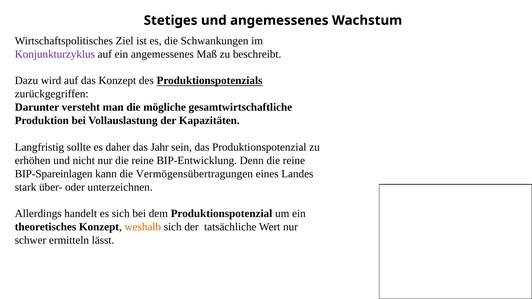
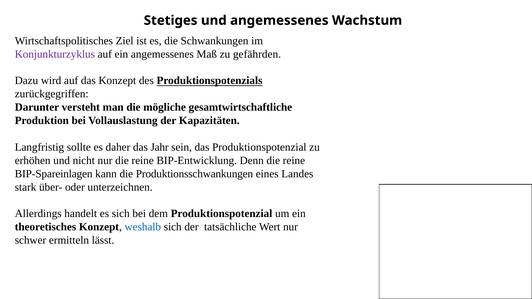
beschreibt: beschreibt -> gefährden (257, 54)
Vermögensübertragungen: Vermögensübertragungen -> Produktionsschwankungen (194, 174)
weshalb colour: orange -> blue (143, 227)
